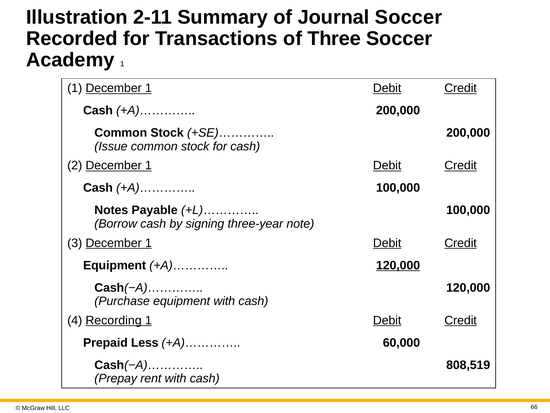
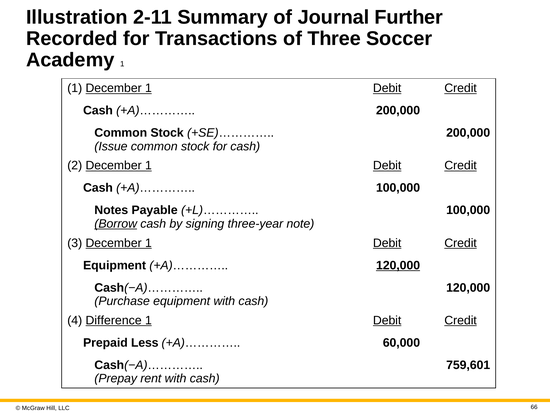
Journal Soccer: Soccer -> Further (409, 17)
Borrow underline: none -> present (116, 224)
Recording: Recording -> Difference (114, 320)
808,519: 808,519 -> 759,601 (468, 365)
